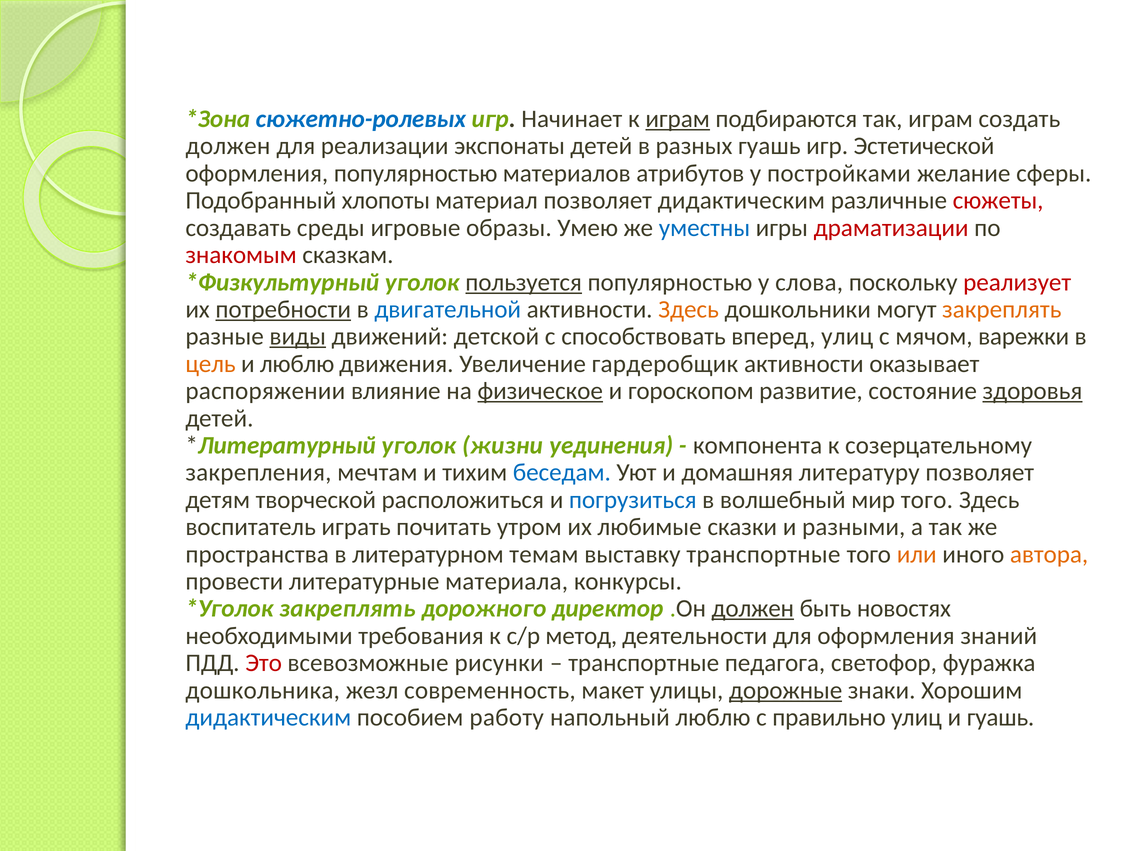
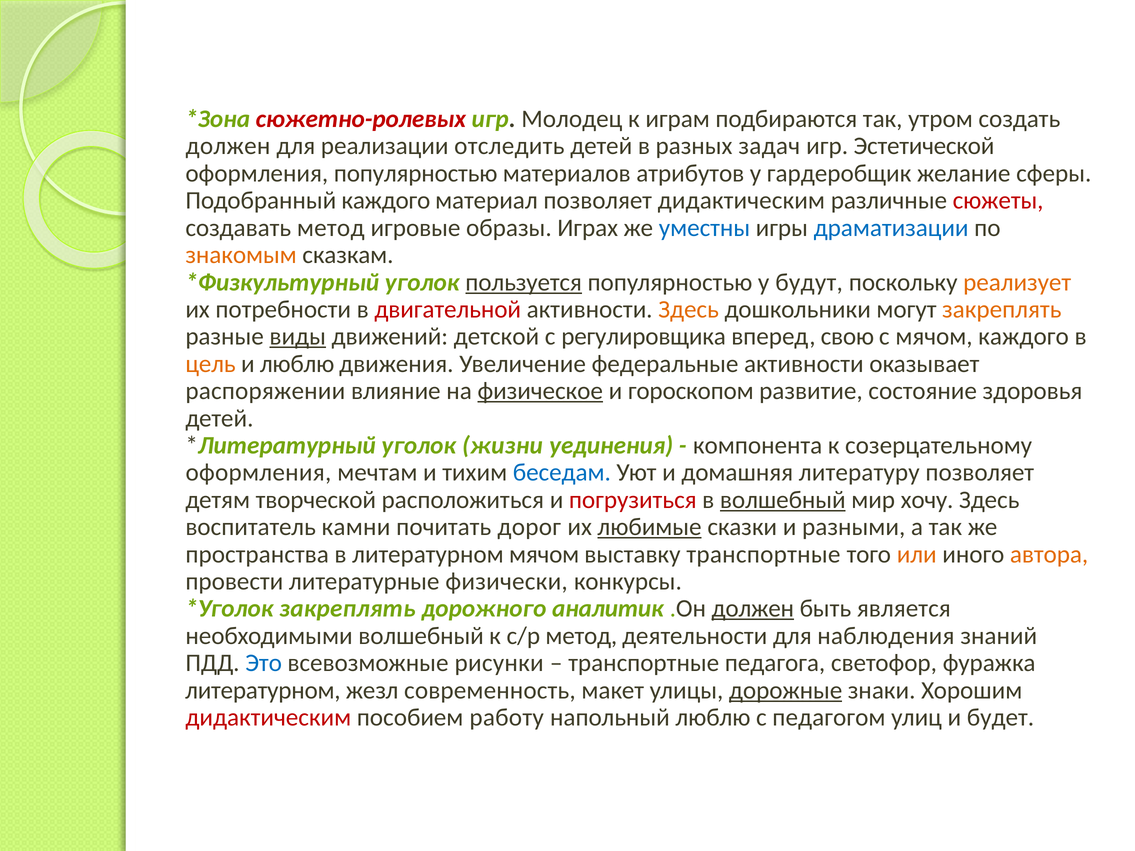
сюжетно-ролевых colour: blue -> red (361, 119)
Начинает: Начинает -> Молодец (572, 119)
играм underline: present -> none (678, 119)
так играм: играм -> утром (941, 119)
экспонаты: экспонаты -> отследить (509, 146)
разных гуашь: гуашь -> задач (769, 146)
постройками: постройками -> гардеробщик (839, 173)
Подобранный хлопоты: хлопоты -> каждого (386, 201)
создавать среды: среды -> метод (331, 228)
Умею: Умею -> Играх (588, 228)
драматизации colour: red -> blue (891, 228)
знакомым colour: red -> orange (241, 255)
слова: слова -> будут (809, 282)
реализует colour: red -> orange (1017, 282)
потребности underline: present -> none (283, 309)
двигательной colour: blue -> red (448, 309)
способствовать: способствовать -> регулировщика (644, 337)
вперед улиц: улиц -> свою (847, 337)
мячом варежки: варежки -> каждого (1024, 337)
гардеробщик: гардеробщик -> федеральные (665, 364)
здоровья underline: present -> none (1032, 391)
закрепления: закрепления -> оформления (258, 473)
погрузиться colour: blue -> red (633, 500)
волшебный underline: none -> present (783, 500)
мир того: того -> хочу (927, 500)
играть: играть -> камни (356, 527)
утром: утром -> дорог (529, 527)
любимые underline: none -> present (650, 527)
литературном темам: темам -> мячом (544, 554)
материала: материала -> физически (507, 582)
директор: директор -> аналитик (608, 609)
новостях: новостях -> является (904, 609)
необходимыми требования: требования -> волшебный (421, 636)
для оформления: оформления -> наблюдения (886, 636)
Это colour: red -> blue (264, 663)
дошкольника: дошкольника -> литературном (263, 690)
дидактическим colour: blue -> red (268, 718)
правильно: правильно -> педагогом (829, 718)
и гуашь: гуашь -> будет (1000, 718)
